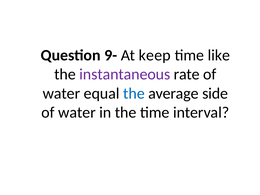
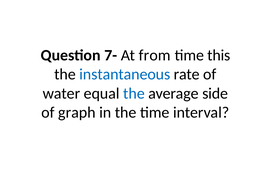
9-: 9- -> 7- (111, 55)
keep: keep -> from (155, 55)
like: like -> this (219, 55)
instantaneous colour: purple -> blue (125, 74)
water: water -> graph (77, 112)
